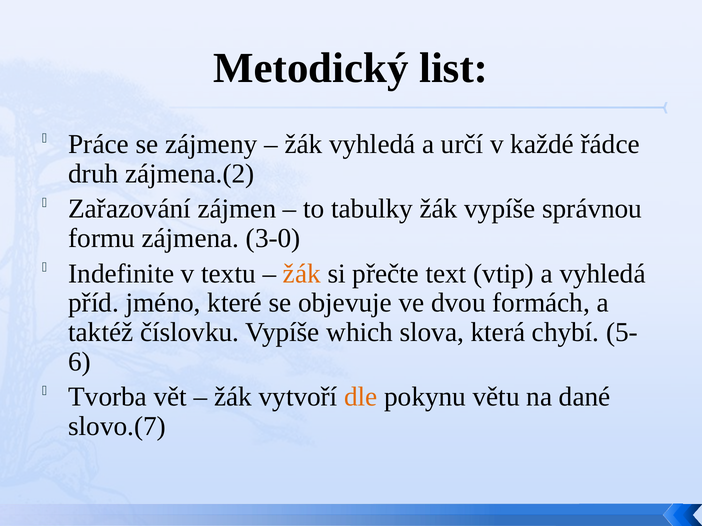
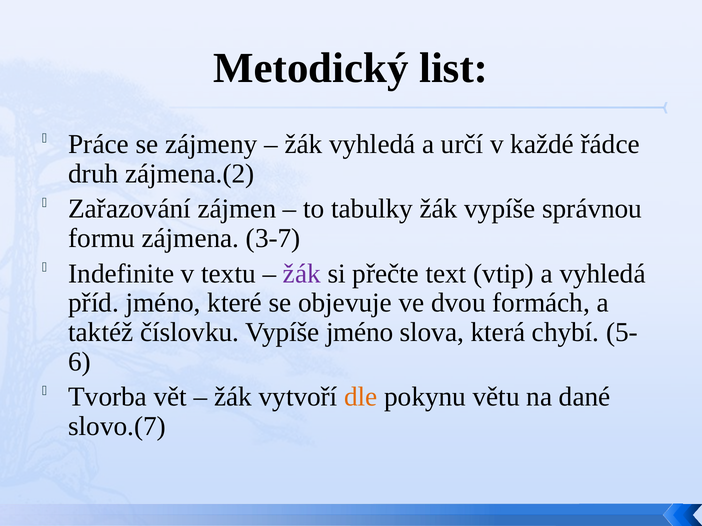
3-0: 3-0 -> 3-7 (273, 239)
žák colour: orange -> purple (302, 274)
Vypíše which: which -> jméno (360, 333)
